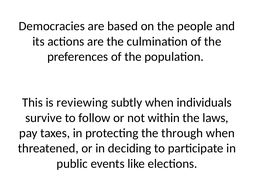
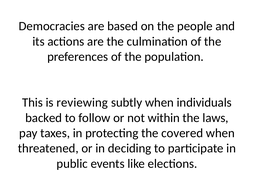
survive: survive -> backed (44, 118)
through: through -> covered (182, 133)
